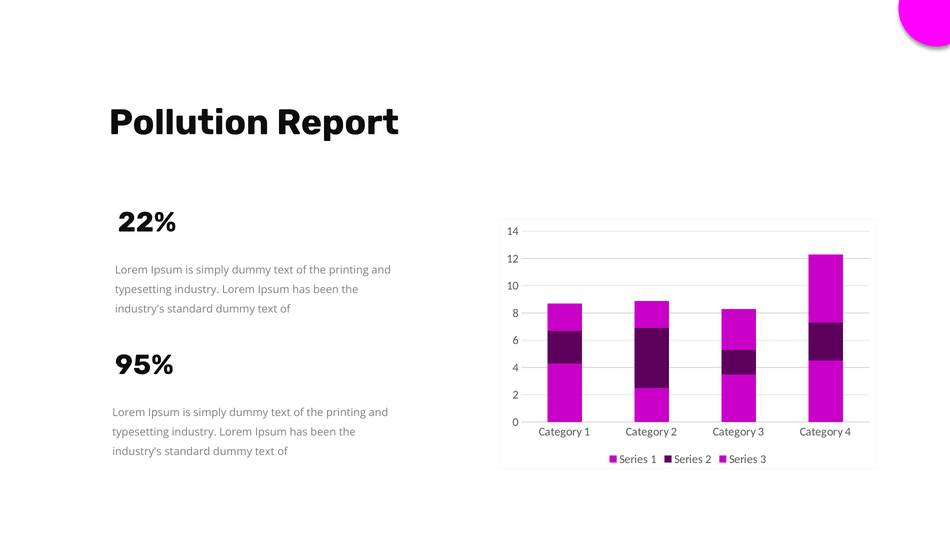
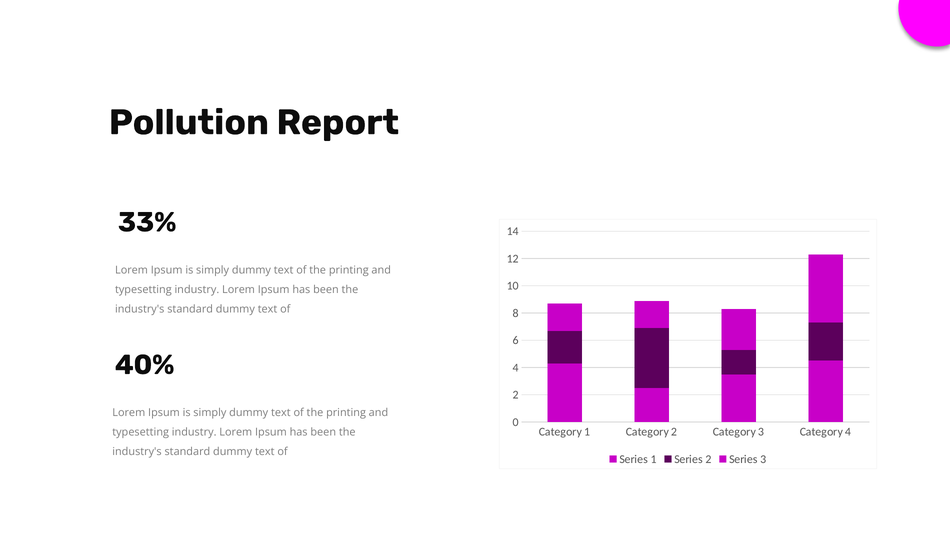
22%: 22% -> 33% (147, 222)
95%: 95% -> 40% (145, 365)
